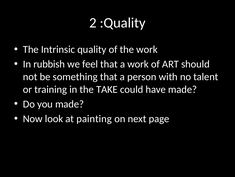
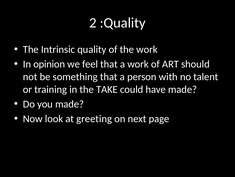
rubbish: rubbish -> opinion (49, 64)
painting: painting -> greeting (94, 118)
